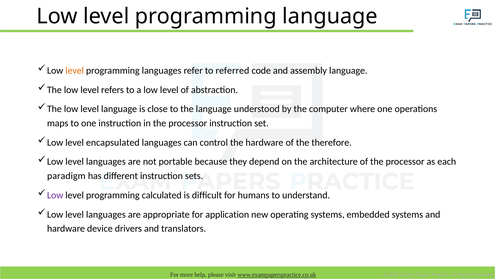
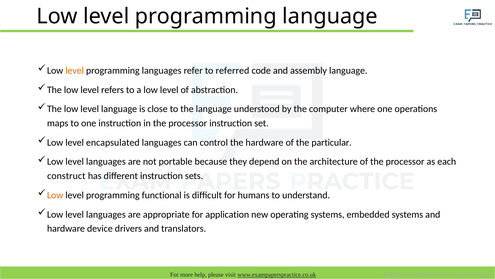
therefore: therefore -> particular (332, 142)
paradigm: paradigm -> construct (66, 176)
Low colour: purple -> orange (55, 195)
calculated: calculated -> functional (162, 195)
